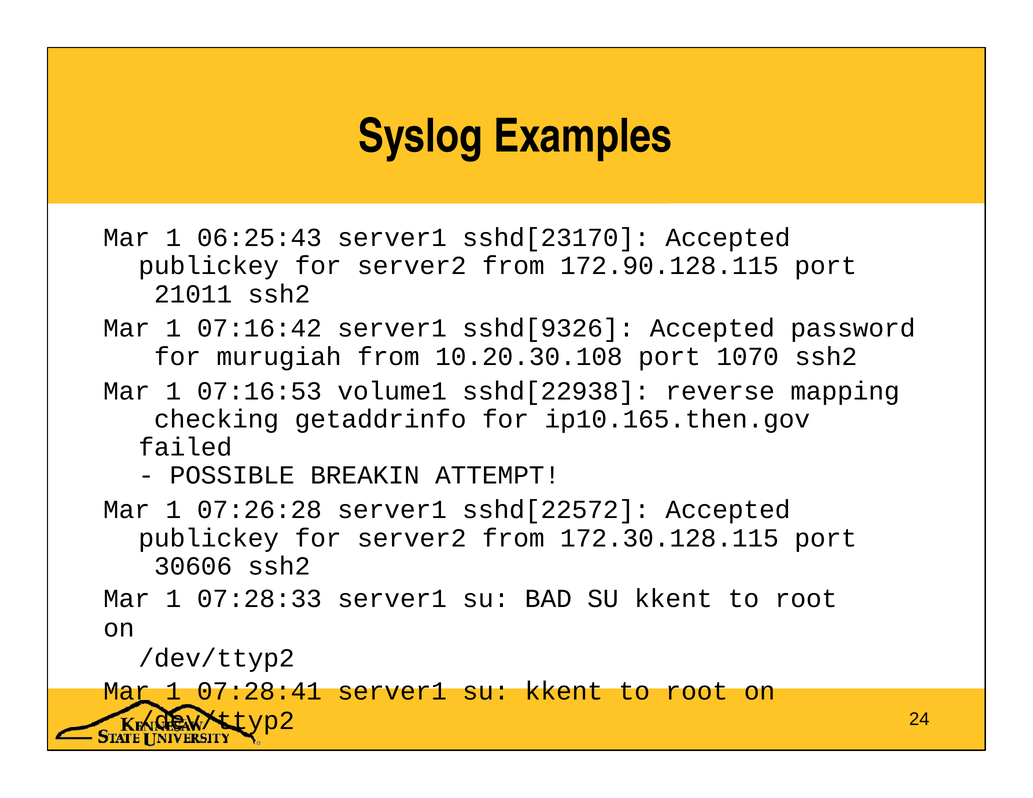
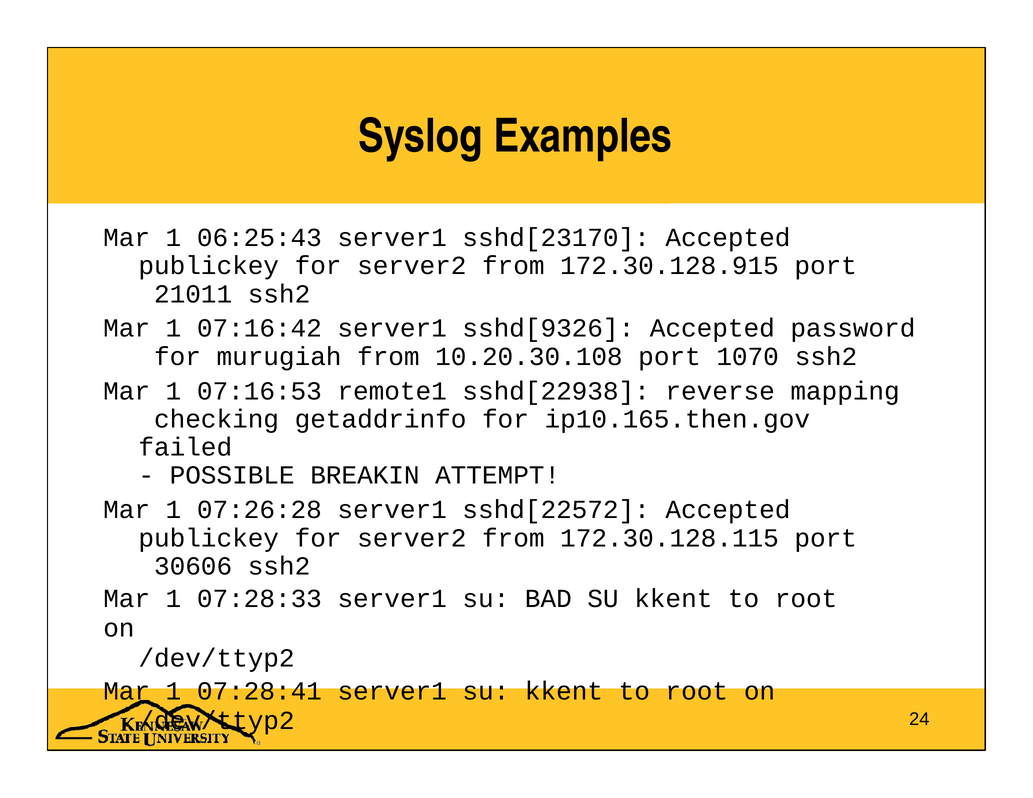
172.90.128.115: 172.90.128.115 -> 172.30.128.915 (669, 266)
volume1: volume1 -> remote1 (392, 391)
